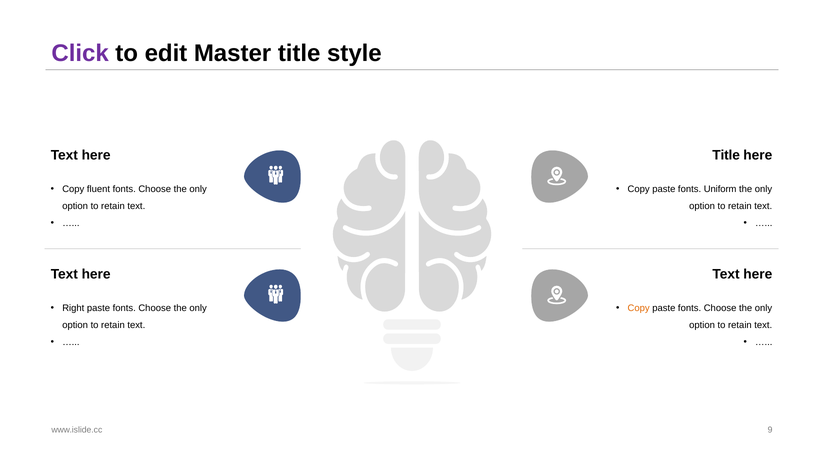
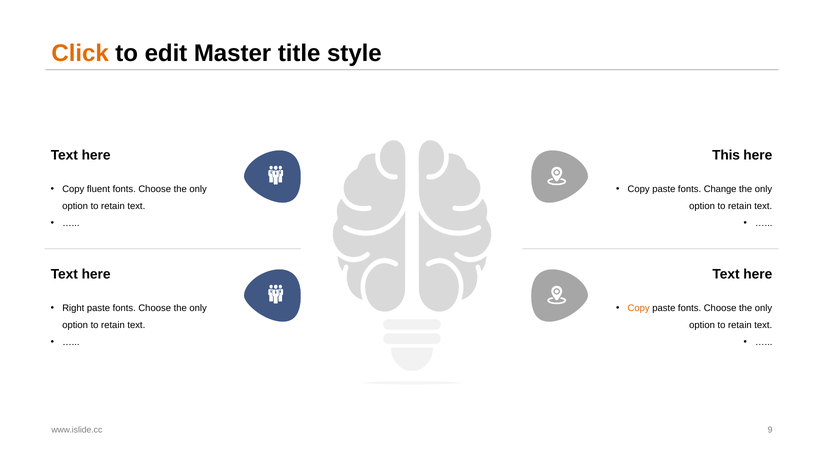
Click colour: purple -> orange (80, 53)
Title: Title -> This (726, 155)
Uniform: Uniform -> Change (720, 189)
